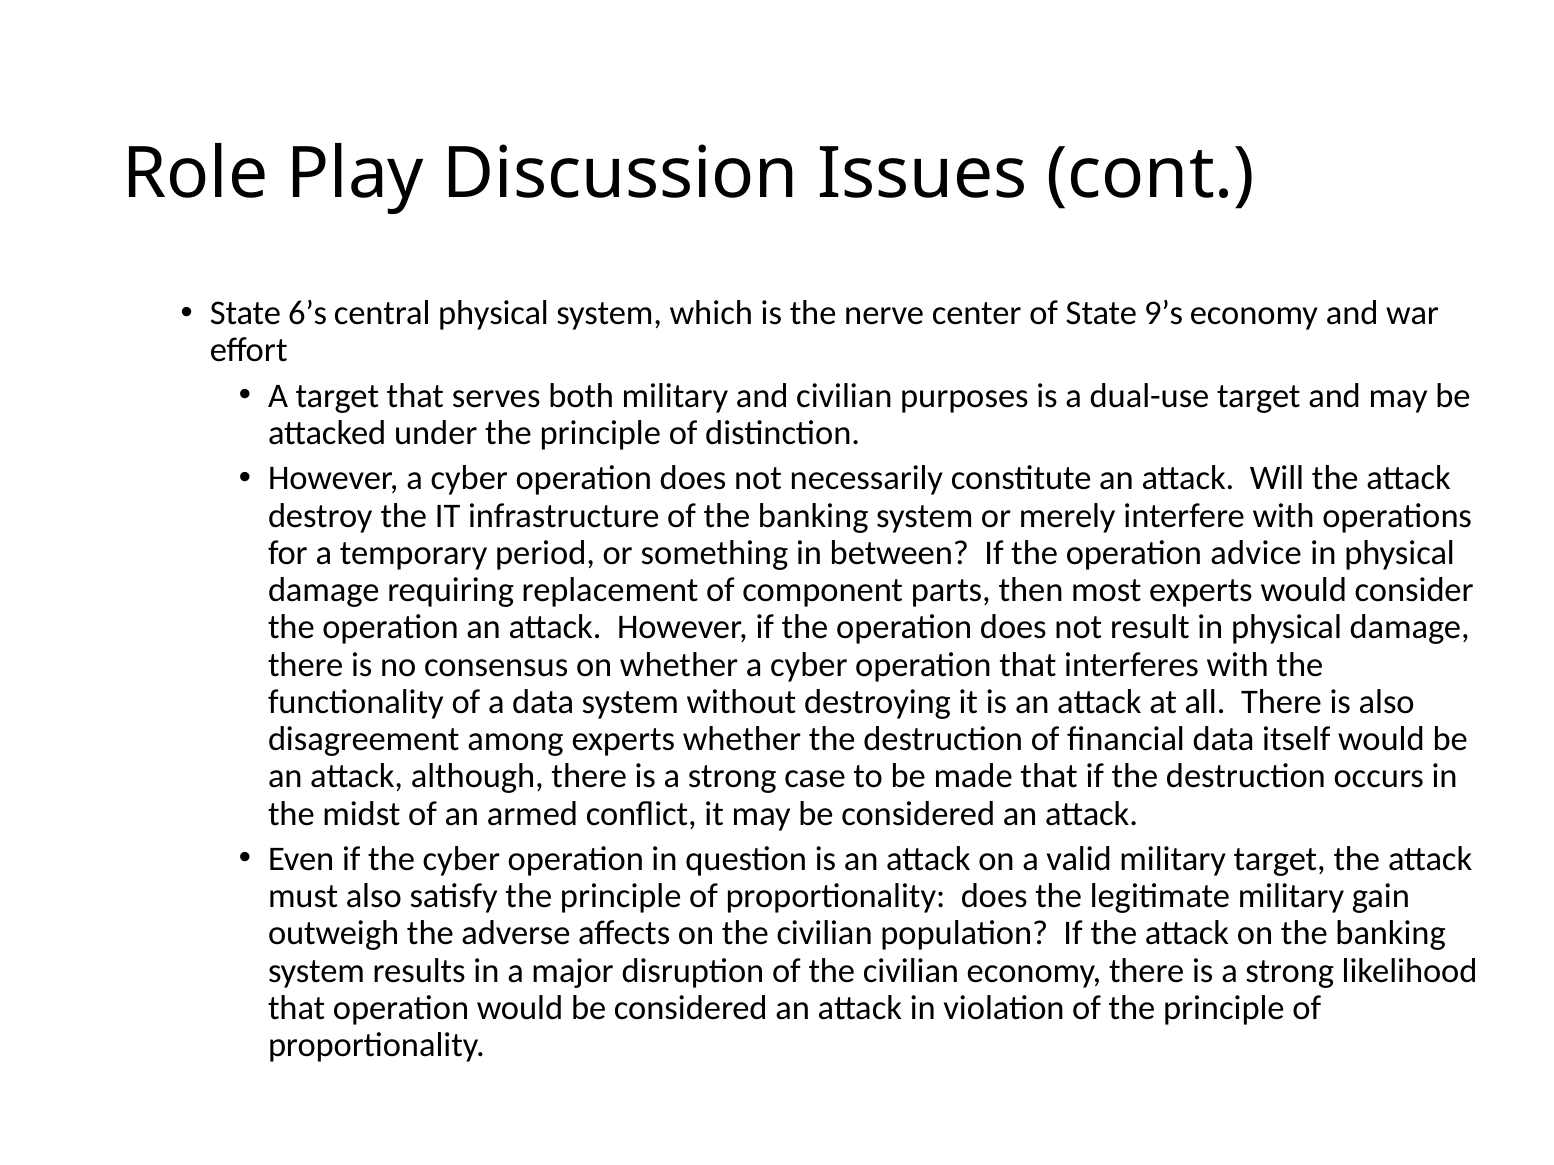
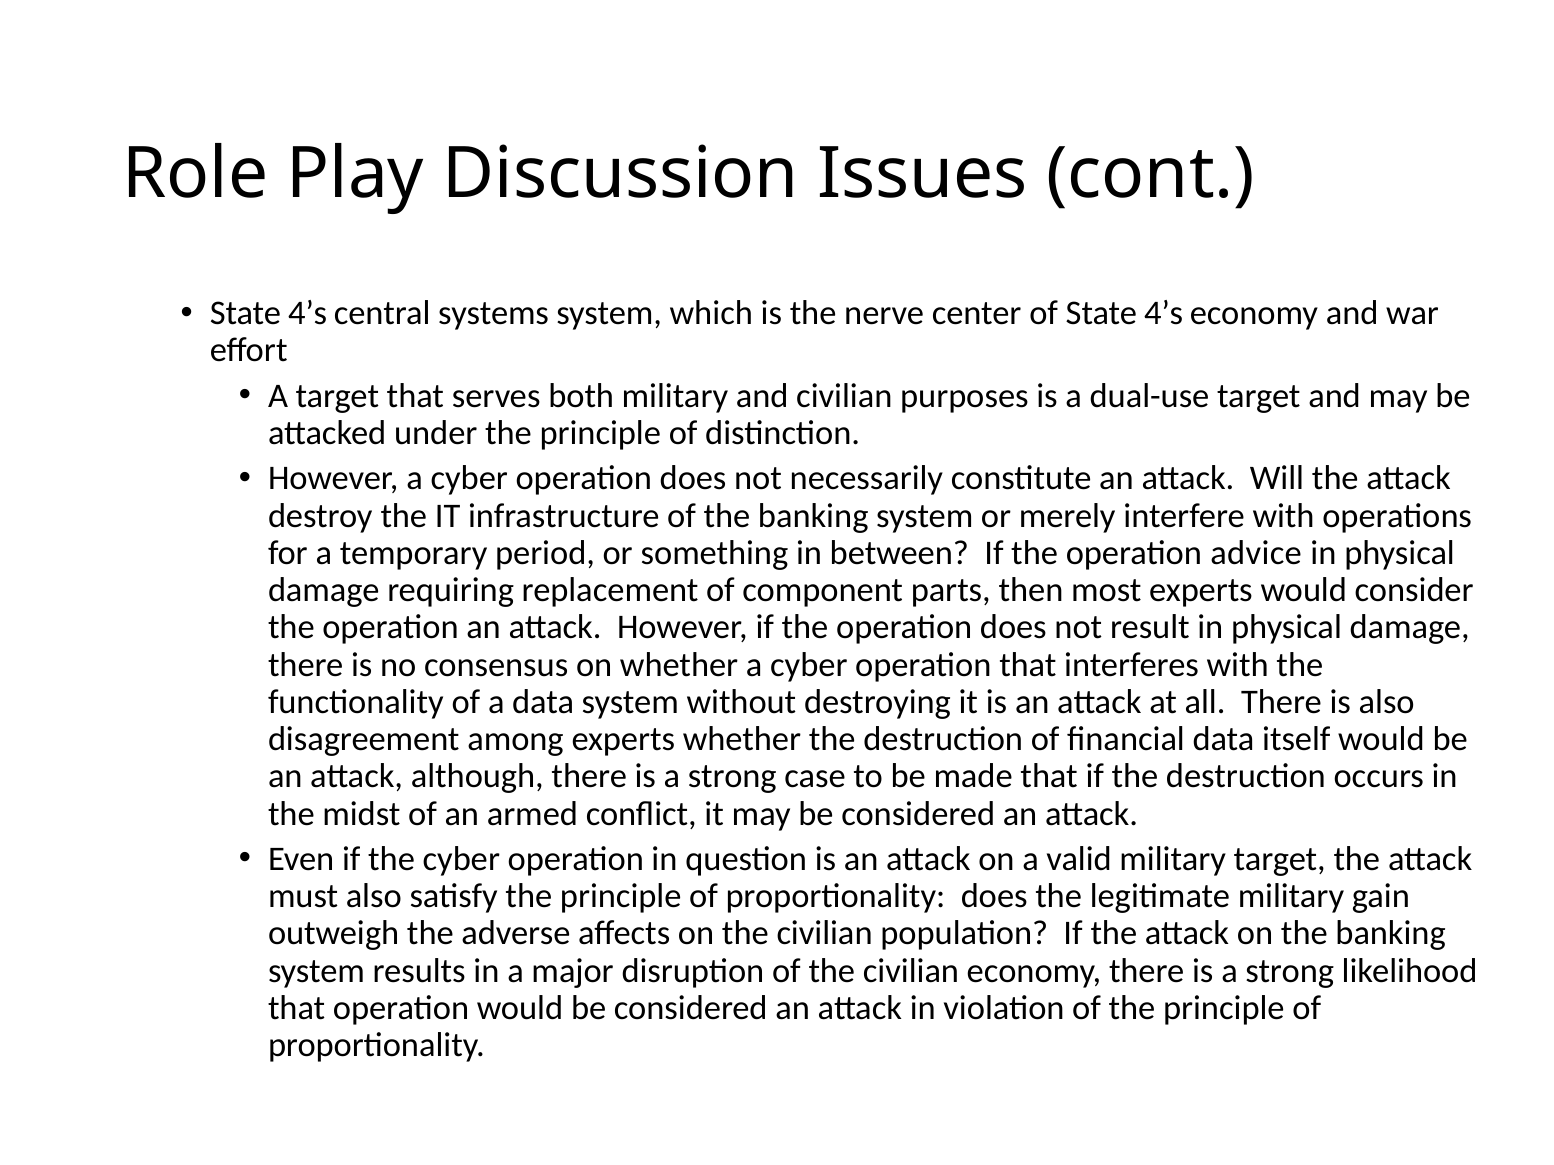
6’s: 6’s -> 4’s (308, 313)
central physical: physical -> systems (494, 313)
of State 9’s: 9’s -> 4’s (1164, 313)
